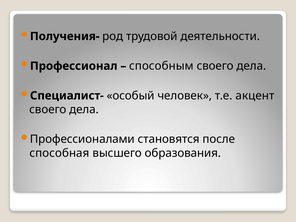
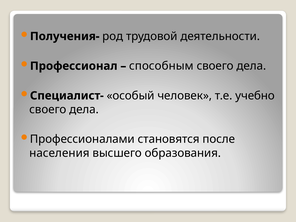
акцент: акцент -> учебно (255, 96)
способная: способная -> населения (59, 153)
